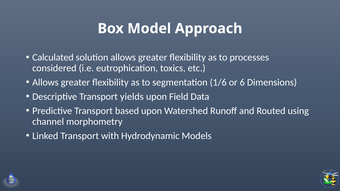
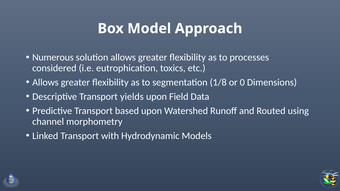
Calculated: Calculated -> Numerous (53, 57)
1/6: 1/6 -> 1/8 (218, 82)
6: 6 -> 0 (242, 82)
